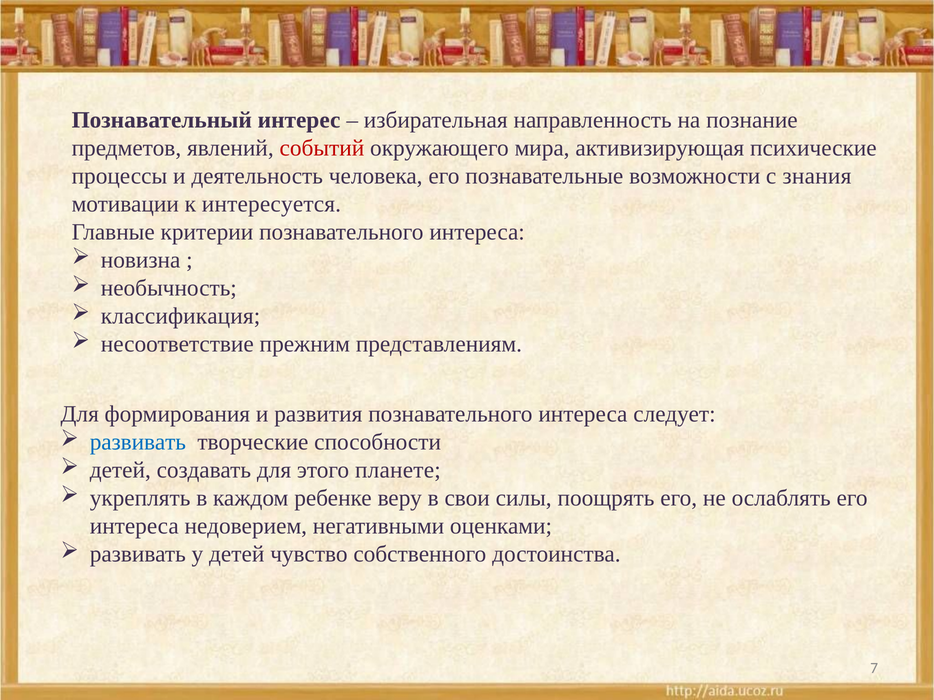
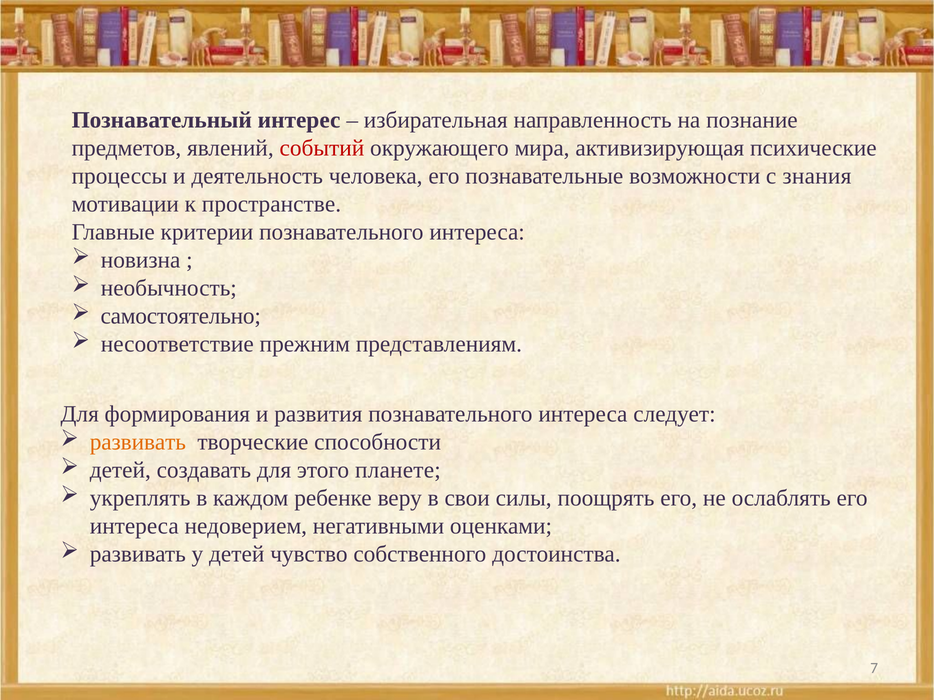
интересуется: интересуется -> пространстве (272, 204)
классификация: классификация -> самостоятельно (181, 317)
развивать colour: blue -> orange (138, 443)
